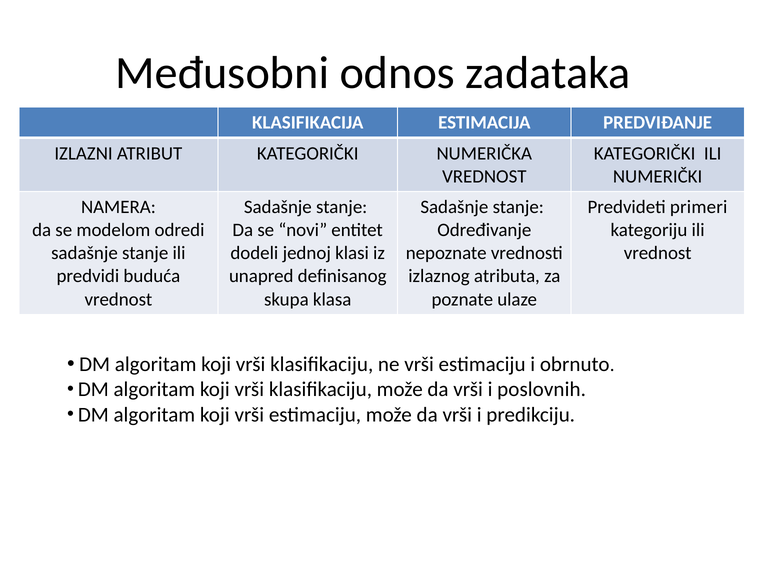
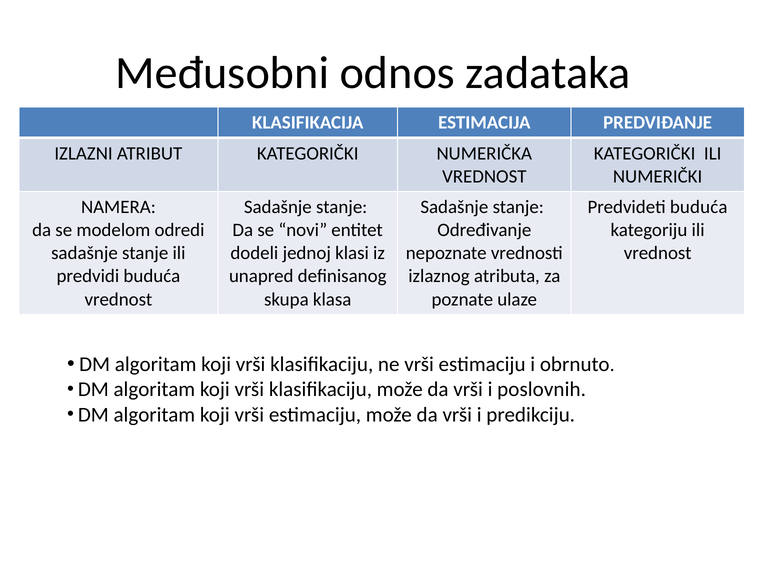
Predvideti primeri: primeri -> buduća (699, 207)
